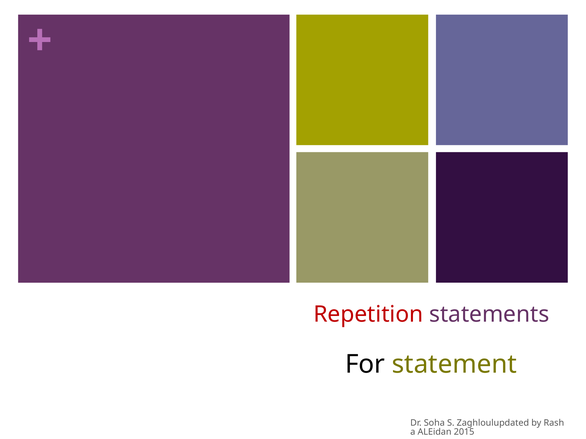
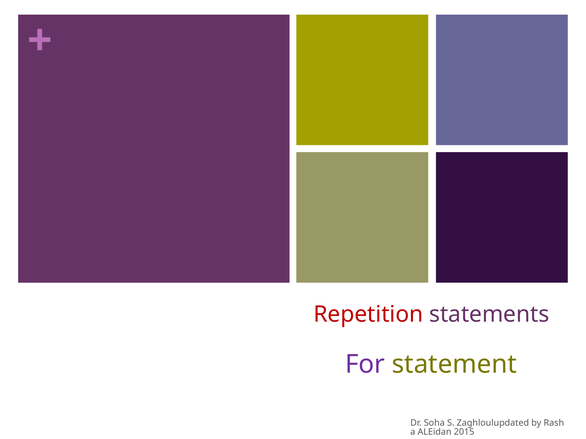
For colour: black -> purple (365, 365)
